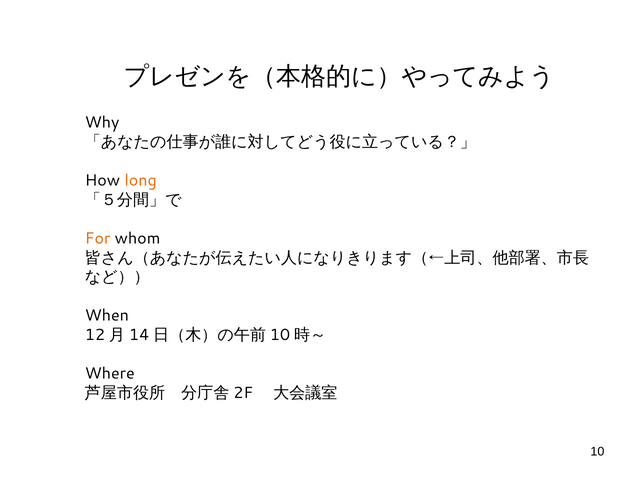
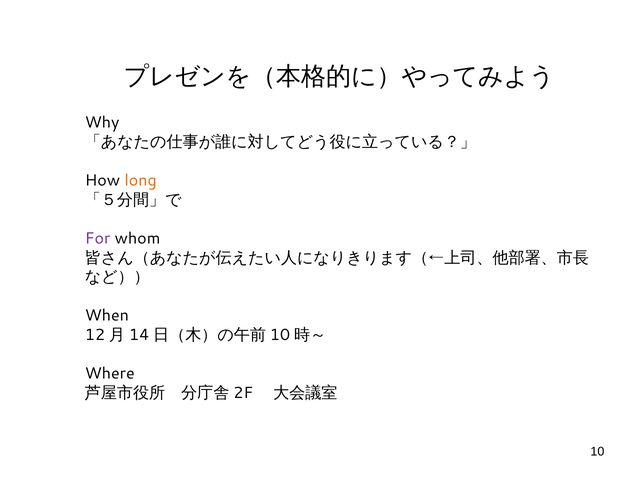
For colour: orange -> purple (98, 238)
